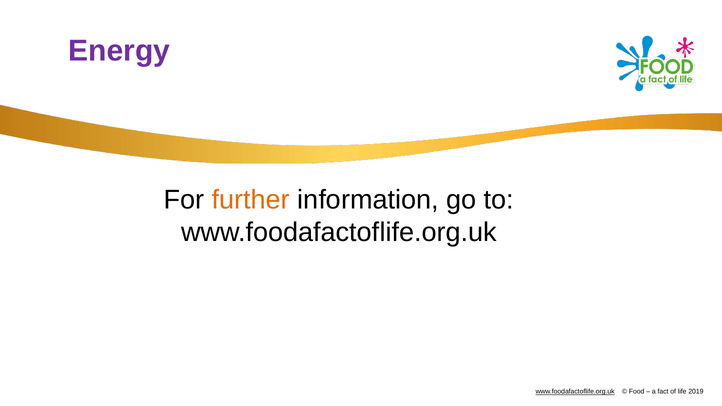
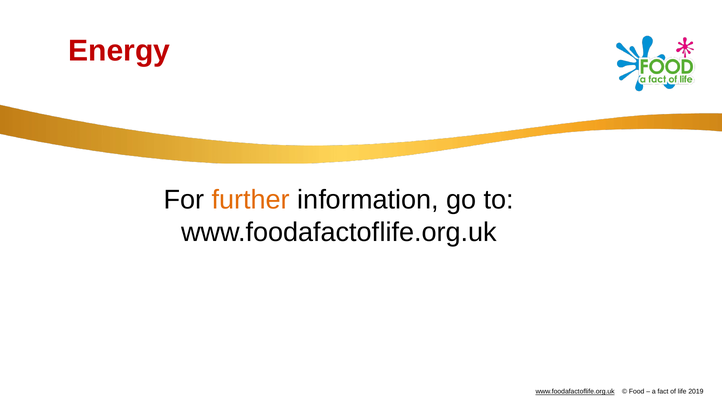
Energy colour: purple -> red (119, 51)
